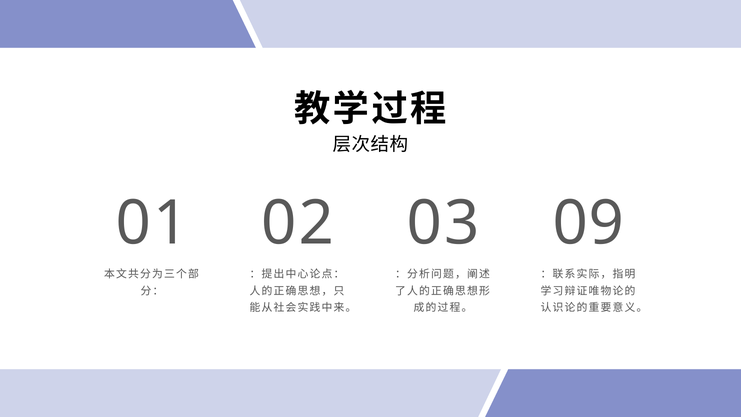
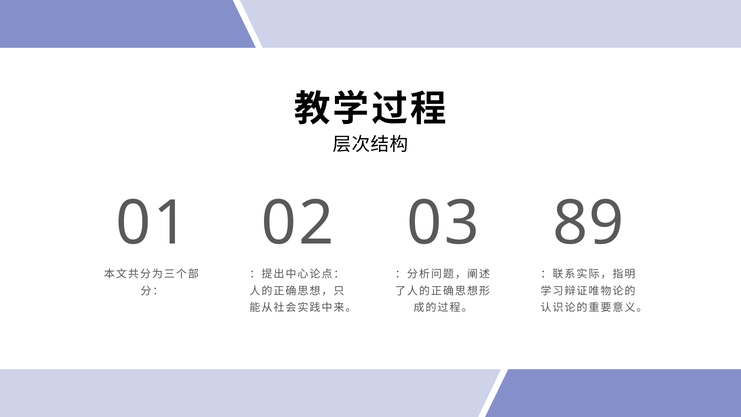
09: 09 -> 89 (588, 223)
